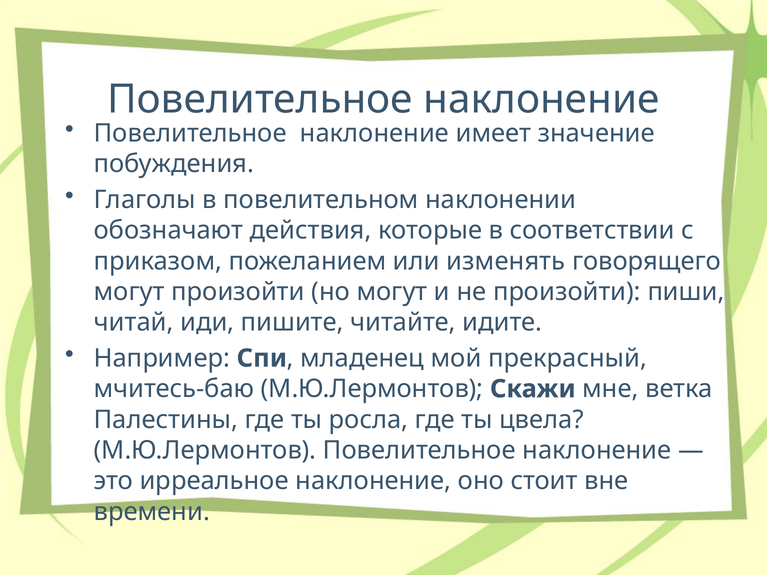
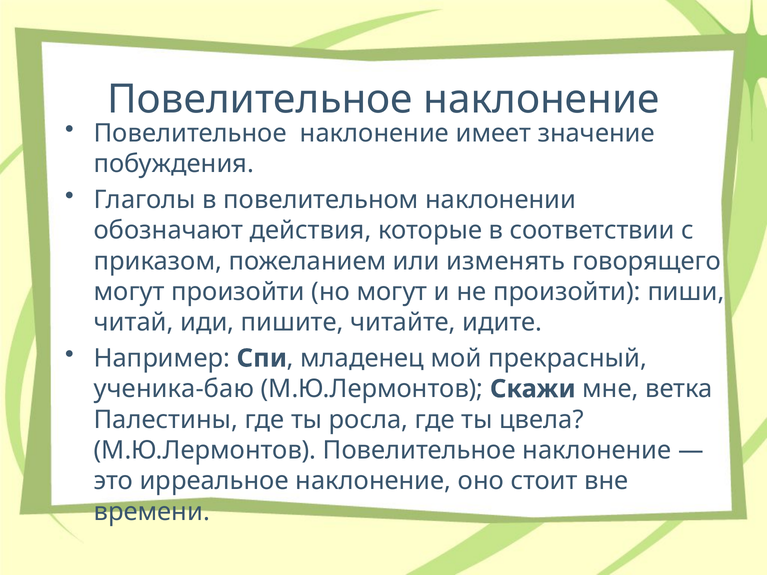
мчитесь-баю: мчитесь-баю -> ученика-баю (174, 389)
